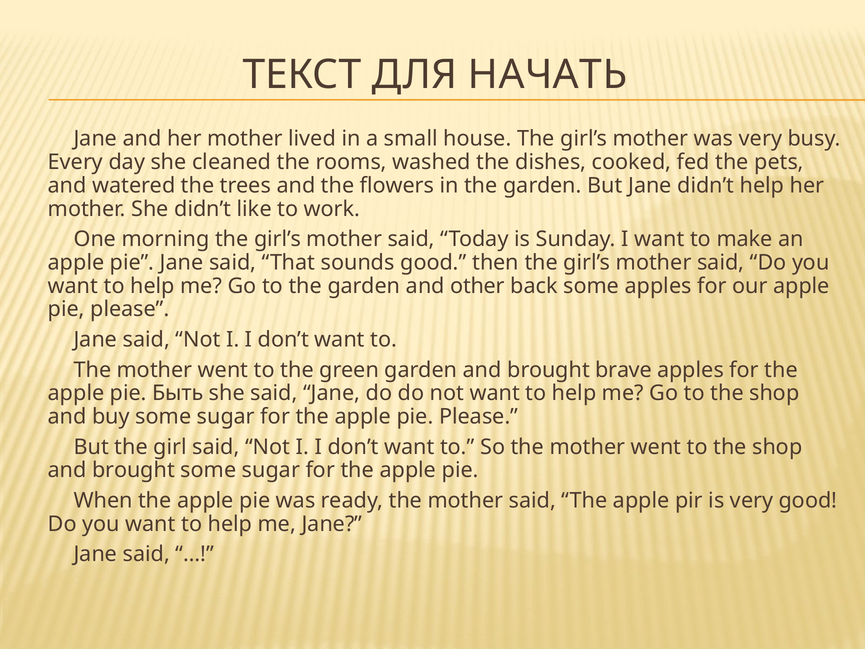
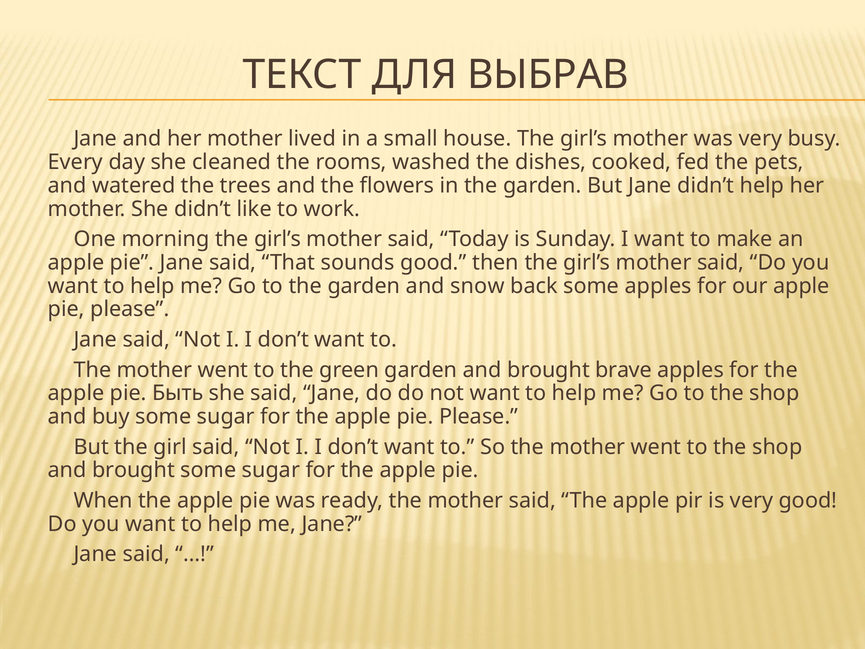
НАЧАТЬ: НАЧАТЬ -> ВЫБРАВ (548, 75)
other: other -> snow (477, 286)
